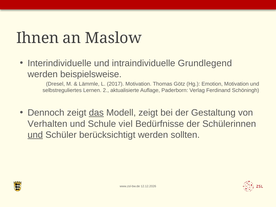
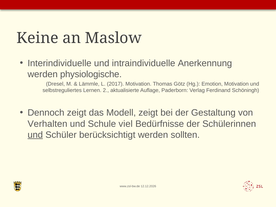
Ihnen: Ihnen -> Keine (38, 38)
Grundlegend: Grundlegend -> Anerkennung (205, 63)
beispielsweise: beispielsweise -> physiologische (91, 74)
das underline: present -> none (96, 113)
